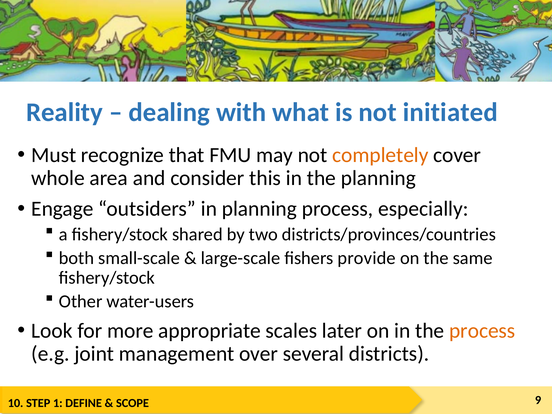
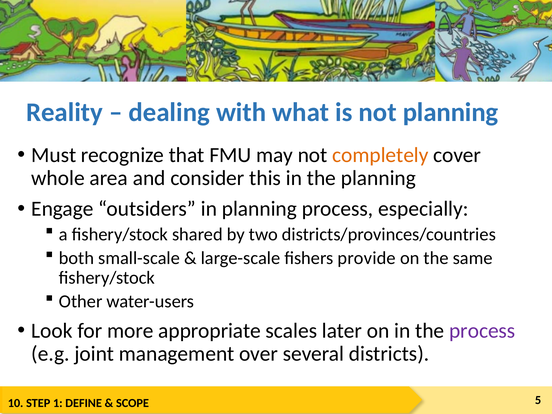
not initiated: initiated -> planning (451, 112)
process colour: orange -> purple (482, 331)
9: 9 -> 5 (538, 400)
